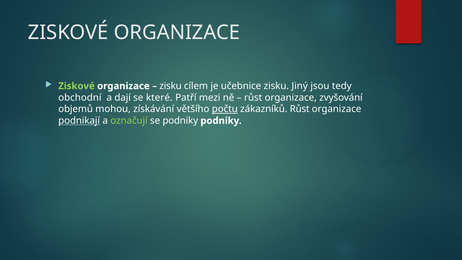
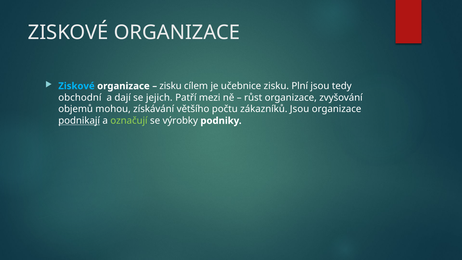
Ziskové colour: light green -> light blue (76, 86)
Jiný: Jiný -> Plní (300, 86)
které: které -> jejich (159, 98)
počtu underline: present -> none (225, 109)
zákazníků Růst: Růst -> Jsou (300, 109)
se podniky: podniky -> výrobky (180, 121)
